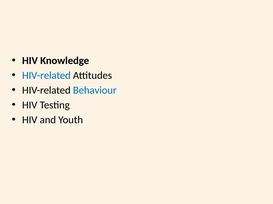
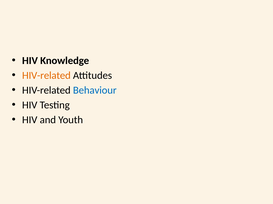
HIV-related colour: blue -> orange (46, 76)
